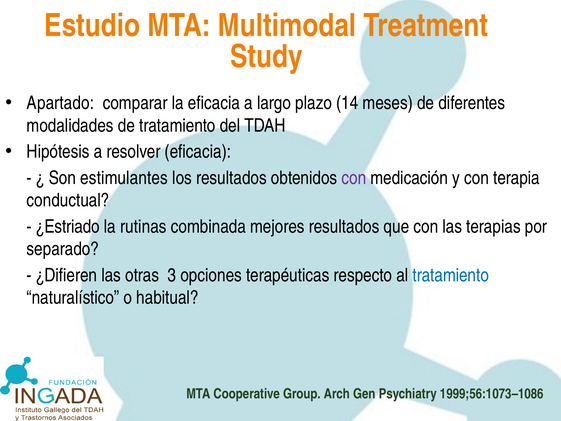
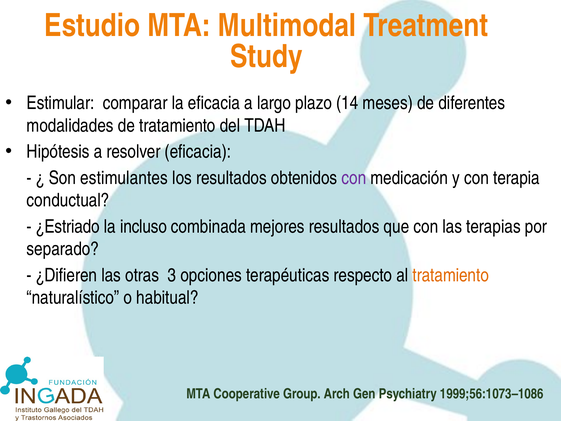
Apartado: Apartado -> Estimular (61, 103)
rutinas: rutinas -> incluso (143, 226)
tratamiento colour: blue -> orange (451, 275)
